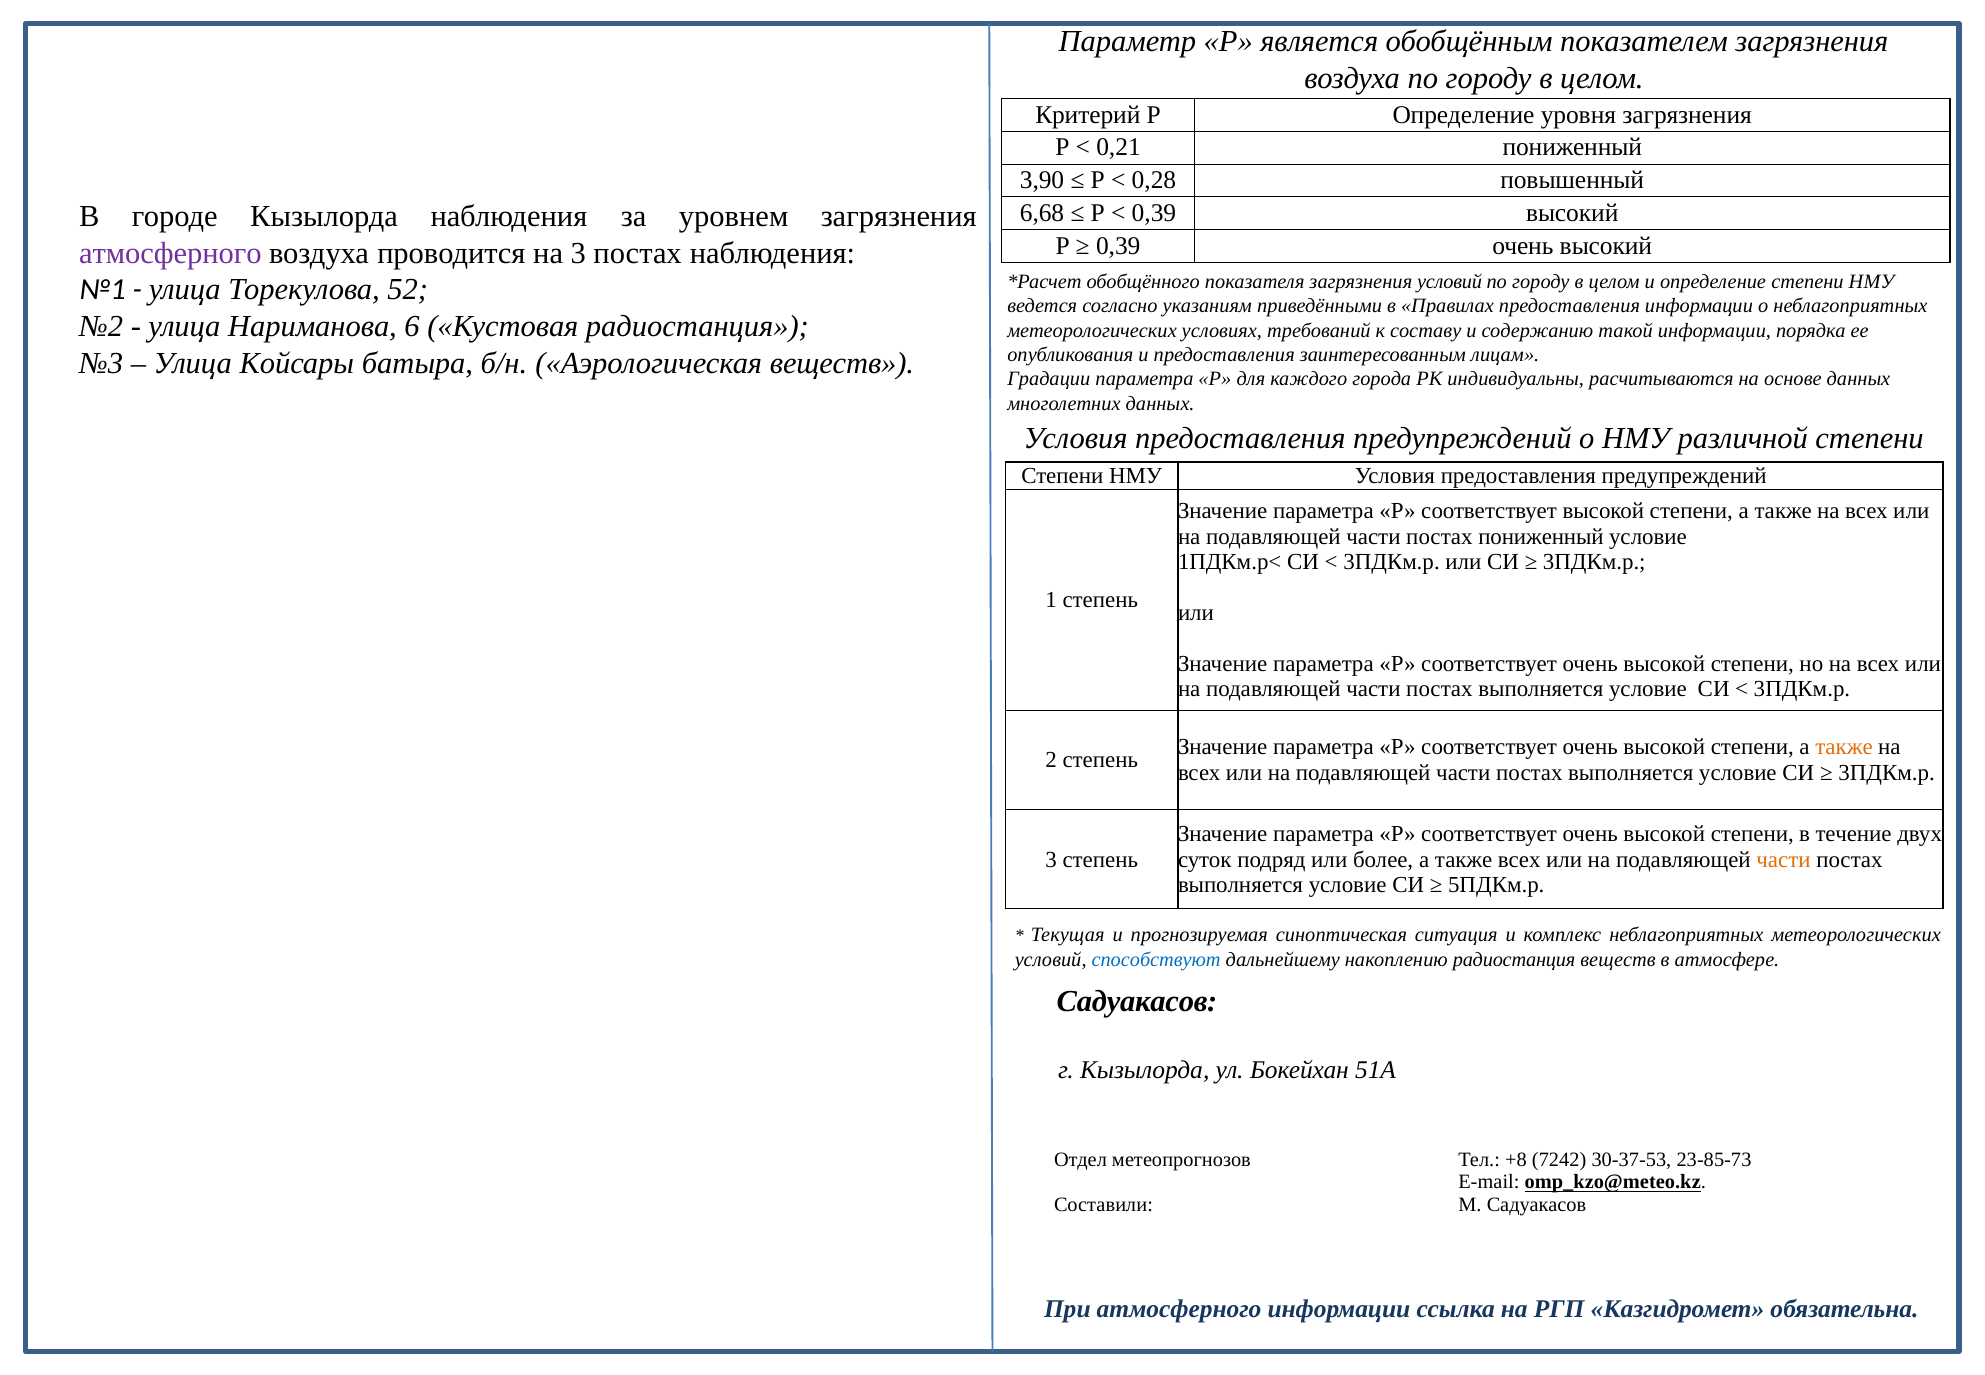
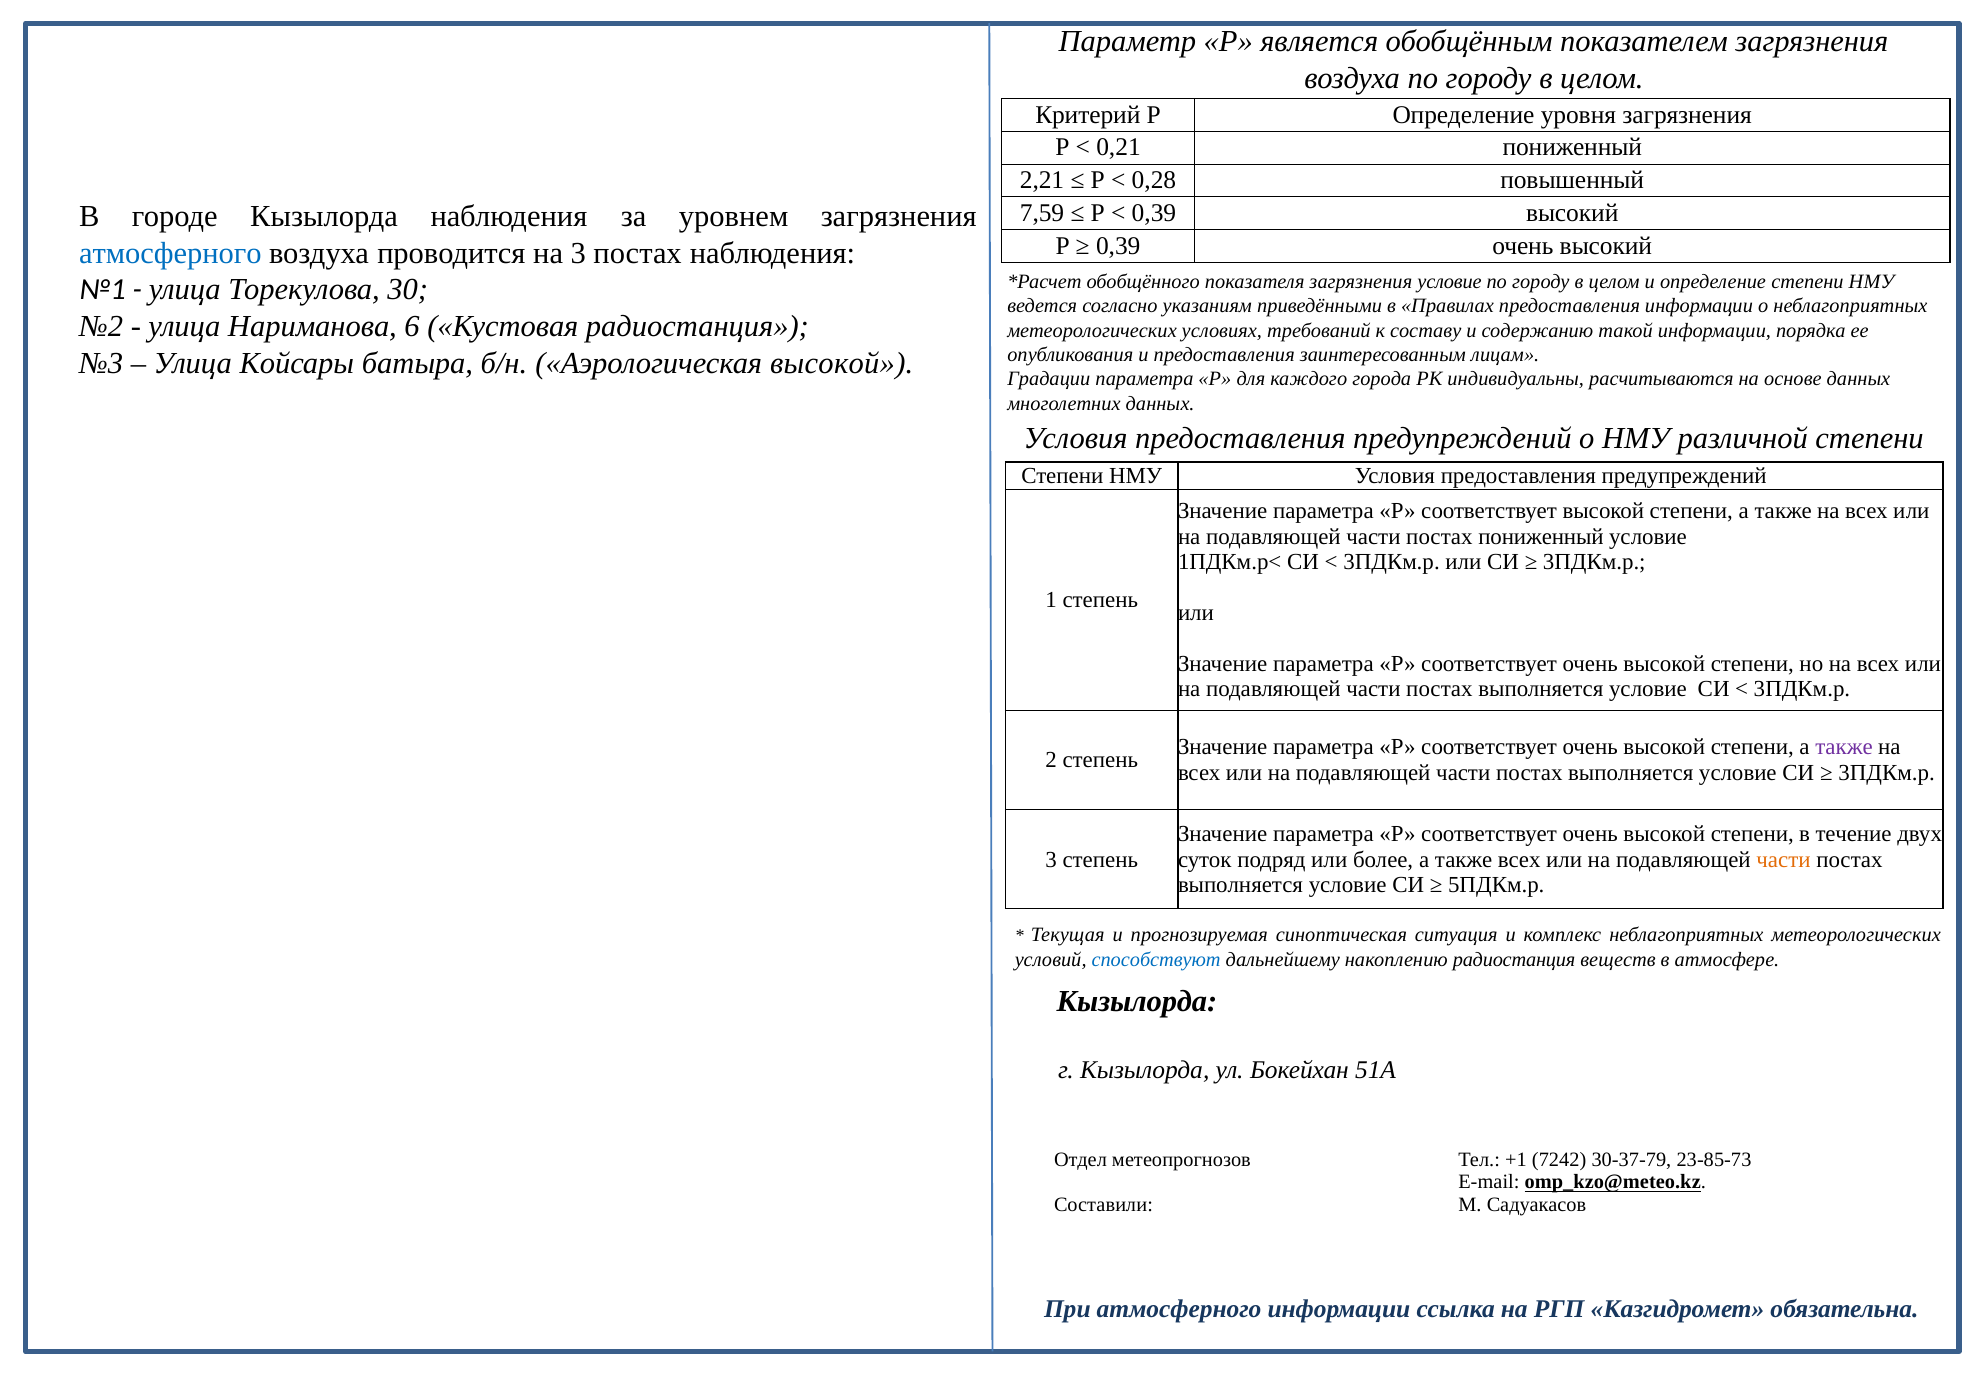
3,90: 3,90 -> 2,21 (1042, 180)
6,68: 6,68 -> 7,59 (1042, 213)
атмосферного colour: purple -> blue (170, 253)
загрязнения условий: условий -> условие (1450, 281)
52: 52 -> 30 (408, 290)
Аэрологическая веществ: веществ -> высокой (842, 363)
также colour: orange -> purple (1844, 747)
Садуакасов: Садуакасов -> Кызылорда (1137, 1000)
+8: +8 -> +1 (1516, 1159)
30-37-53: 30-37-53 -> 30-37-79 (1631, 1159)
